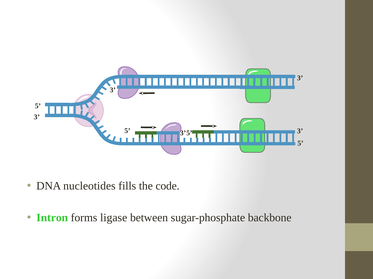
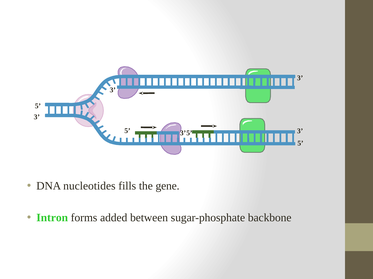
code: code -> gene (168, 186)
ligase: ligase -> added (114, 218)
